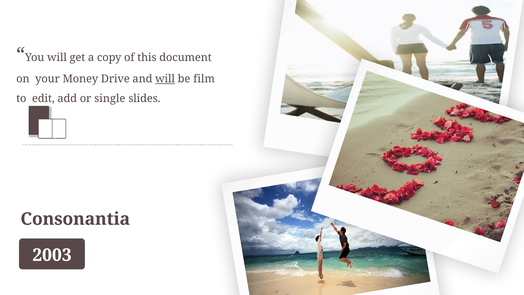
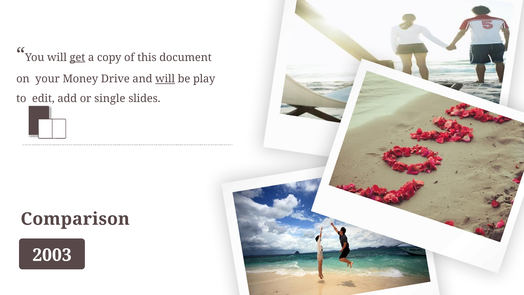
get underline: none -> present (77, 57)
film: film -> play (204, 79)
Consonantia: Consonantia -> Comparison (75, 219)
